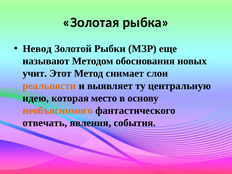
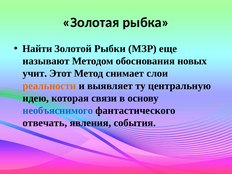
Невод: Невод -> Найти (37, 49)
место: место -> связи (104, 98)
необъяснимого colour: orange -> blue (58, 111)
